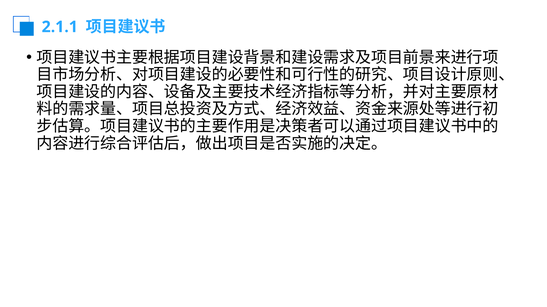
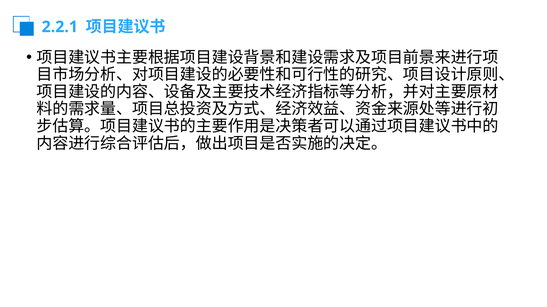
2.1.1: 2.1.1 -> 2.2.1 (60, 27)
